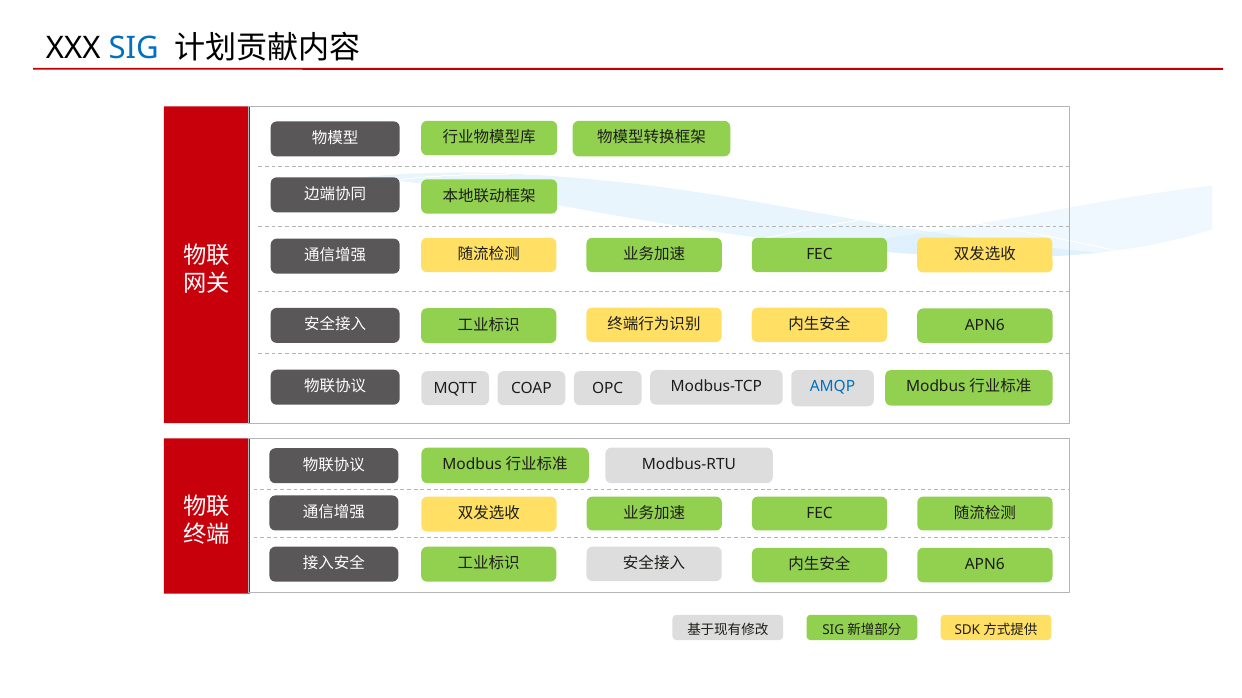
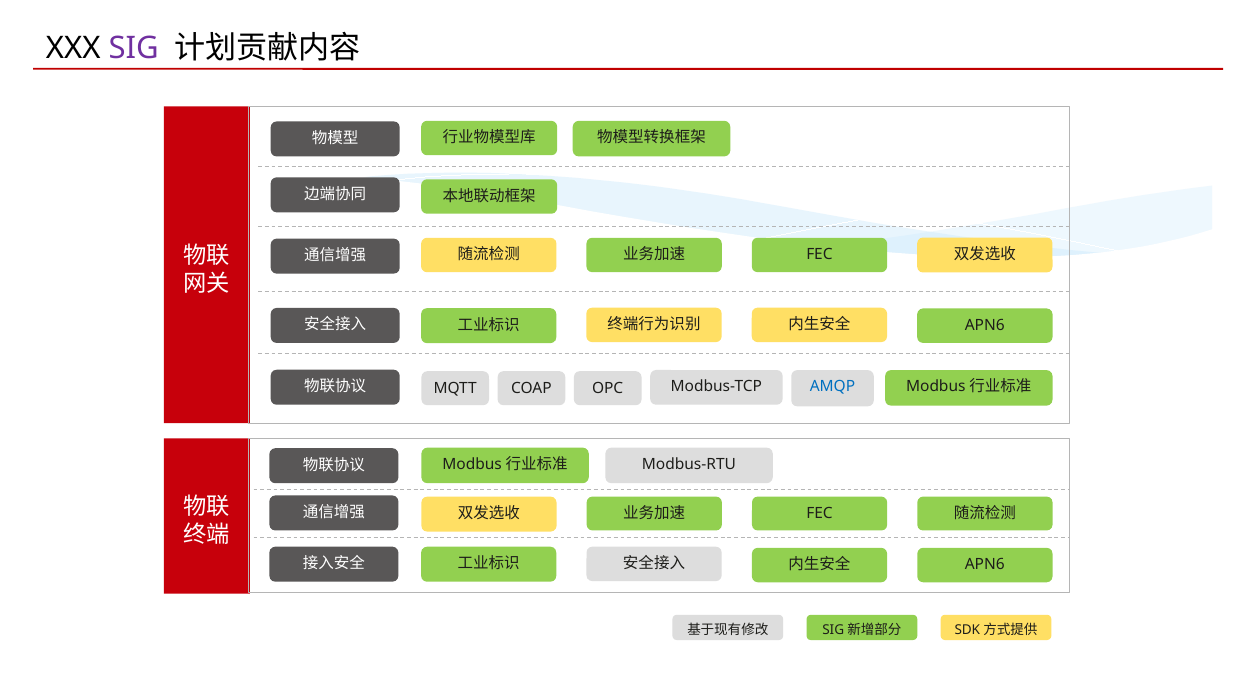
SIG colour: blue -> purple (134, 49)
